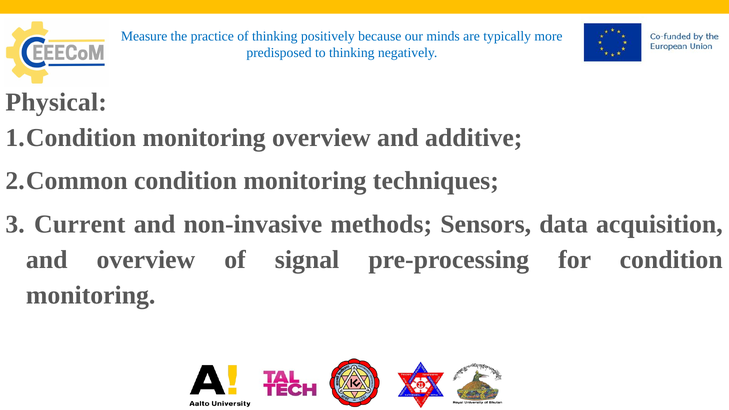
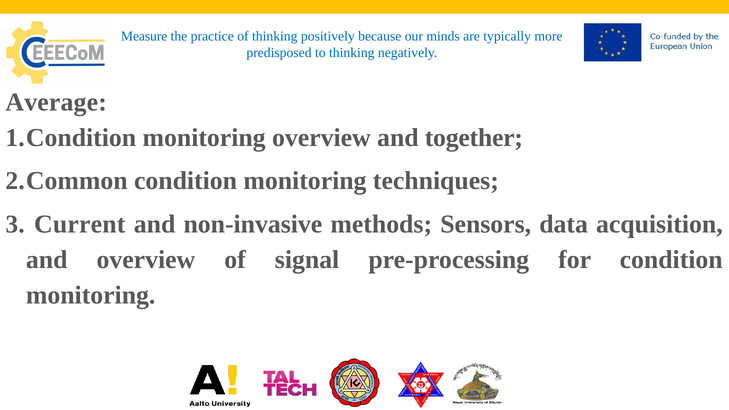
Physical: Physical -> Average (56, 102)
additive: additive -> together (474, 138)
